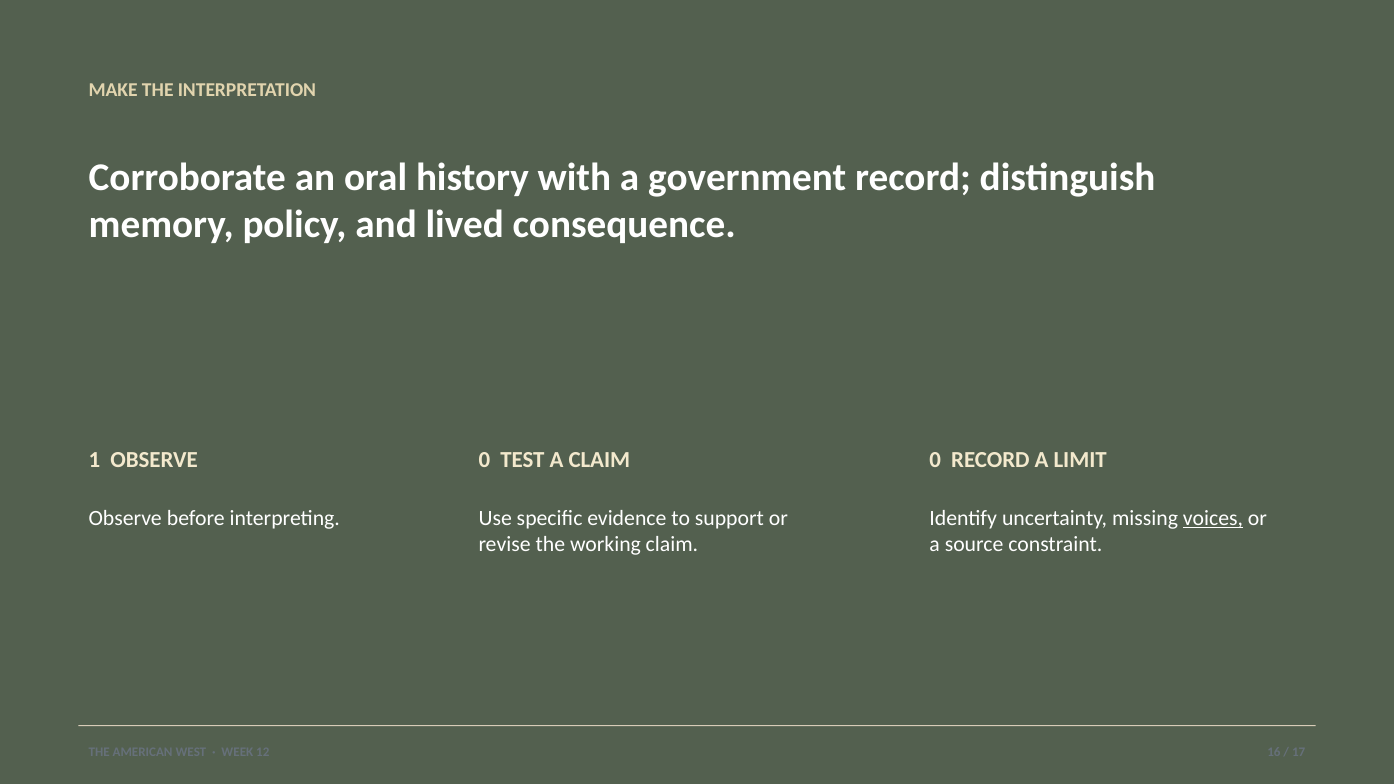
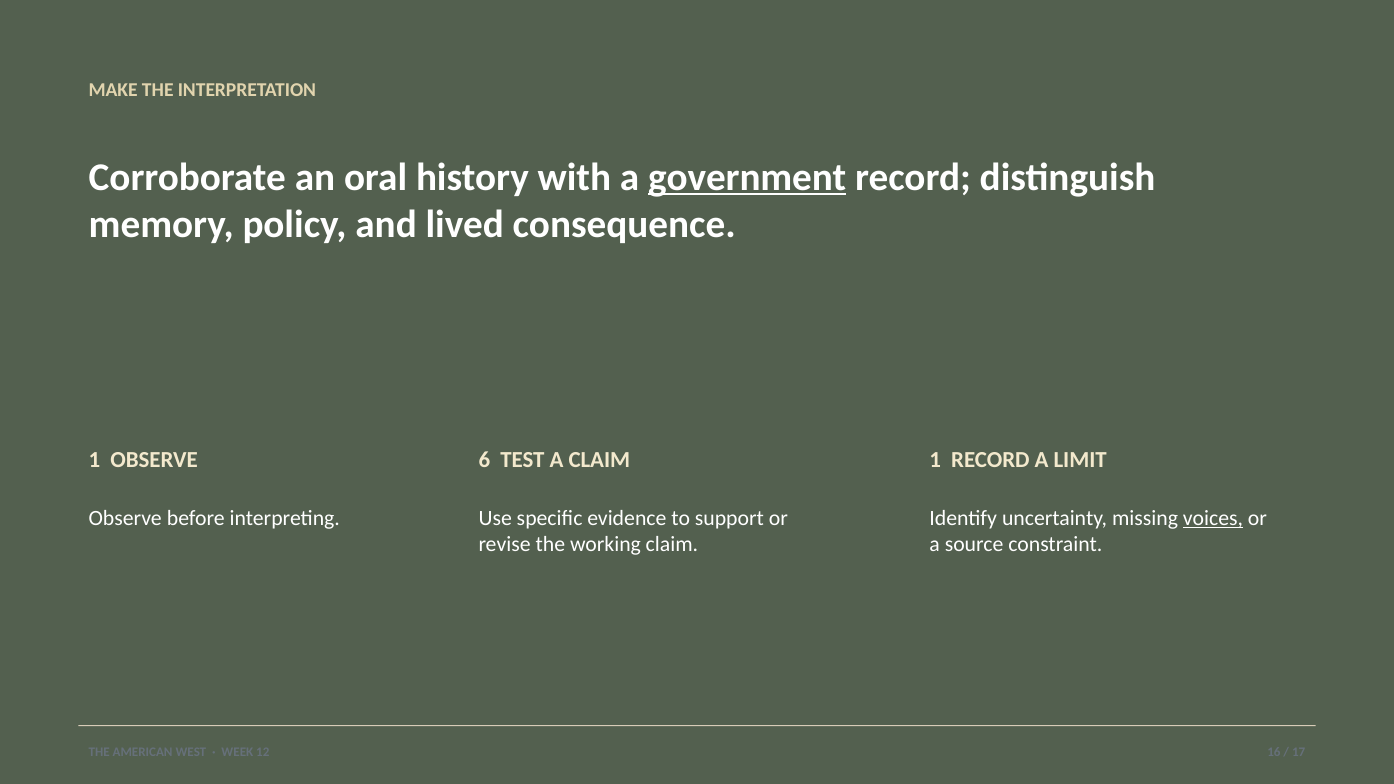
government underline: none -> present (747, 177)
OBSERVE 0: 0 -> 6 (484, 460)
CLAIM 0: 0 -> 1 (935, 460)
